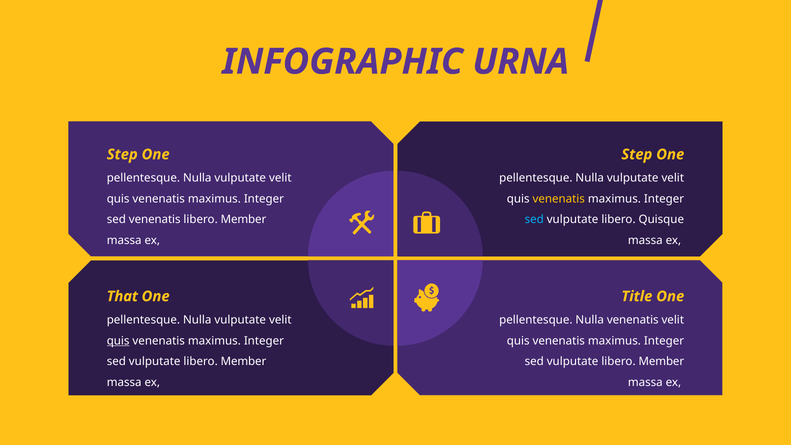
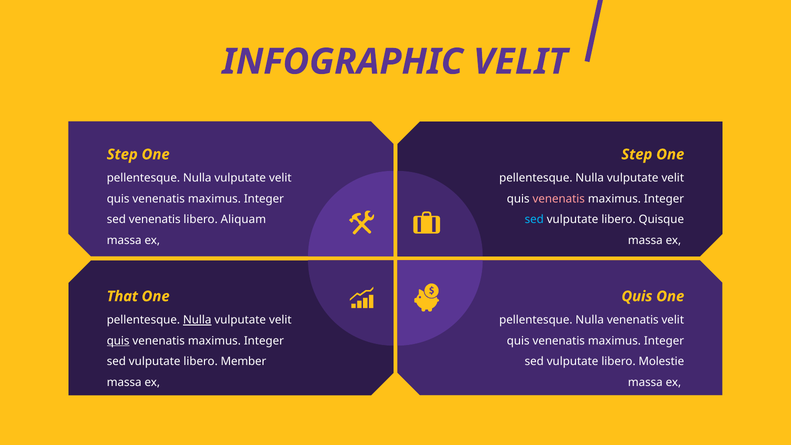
INFOGRAPHIC URNA: URNA -> VELIT (520, 62)
venenatis colour: yellow -> pink (559, 199)
Member: Member -> Aliquam (243, 220)
Title: Title -> Quis (637, 296)
Nulla underline: none -> present (197, 320)
Member: Member -> Molestie (661, 361)
